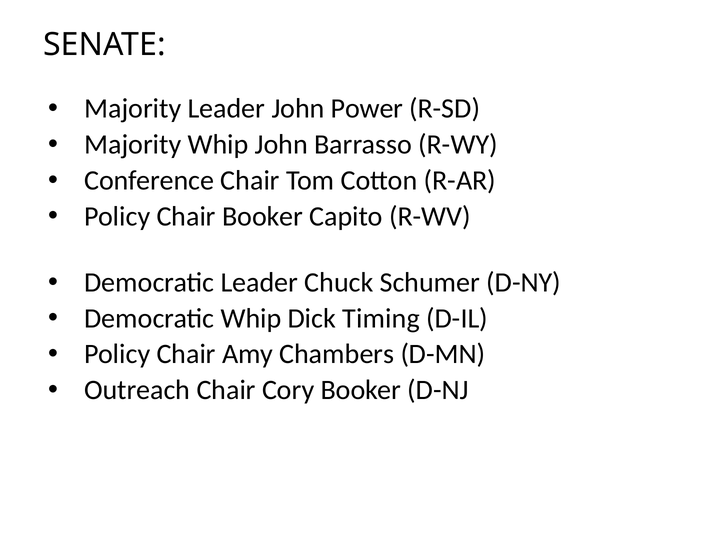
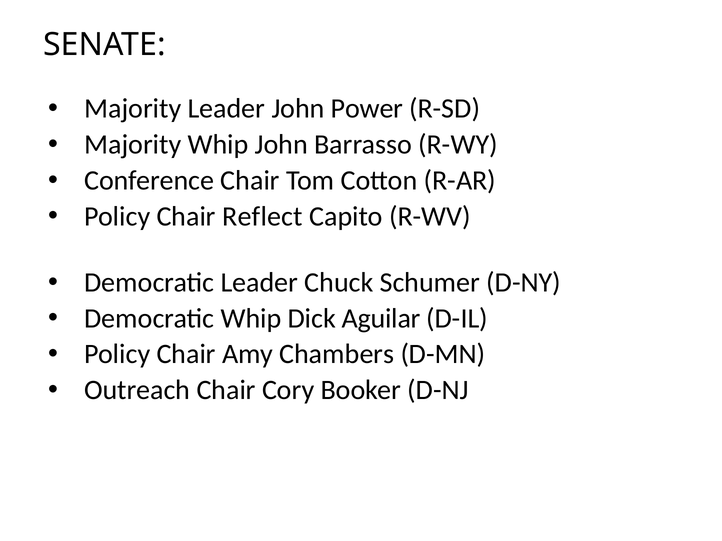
Chair Booker: Booker -> Reflect (262, 217)
Timing: Timing -> Aguilar (381, 319)
